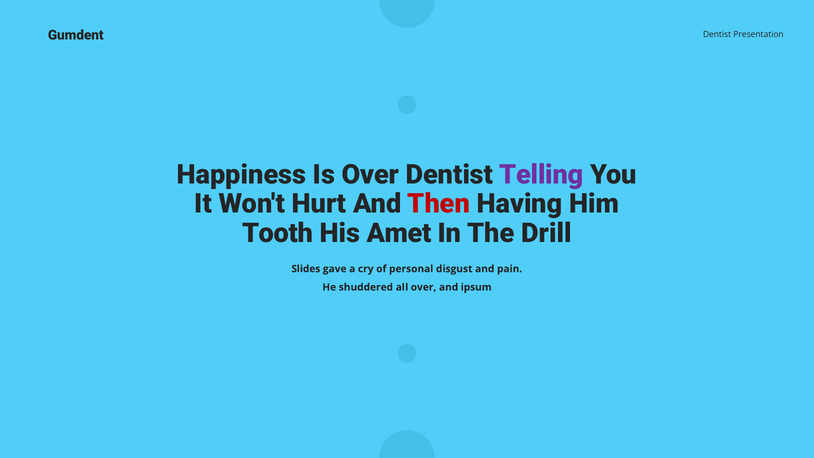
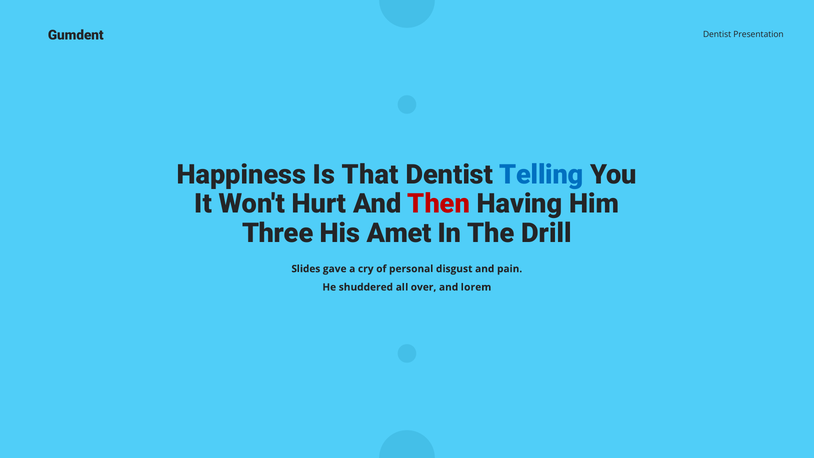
Is Over: Over -> That (370, 175)
Telling colour: purple -> blue (541, 175)
Tooth: Tooth -> Three (278, 233)
ipsum: ipsum -> lorem (476, 287)
